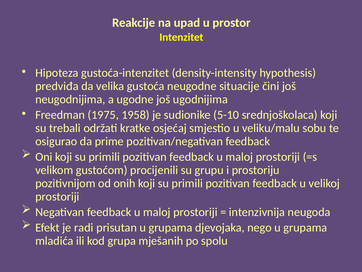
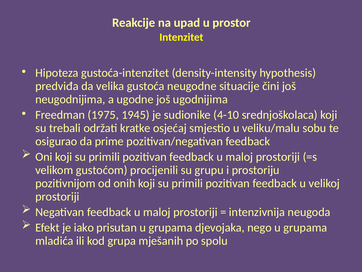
1958: 1958 -> 1945 (136, 115)
5-10: 5-10 -> 4-10 (226, 115)
radi: radi -> iako (84, 227)
